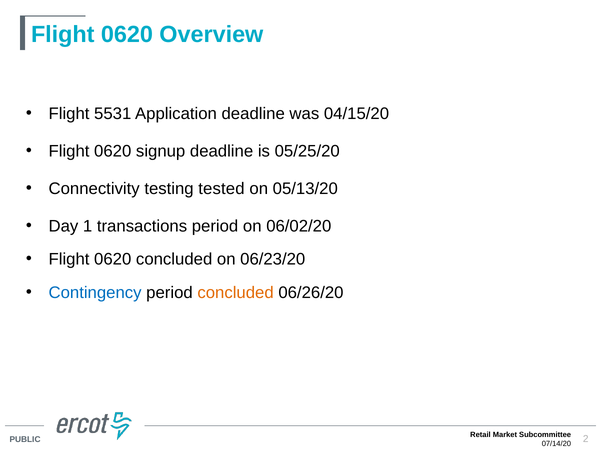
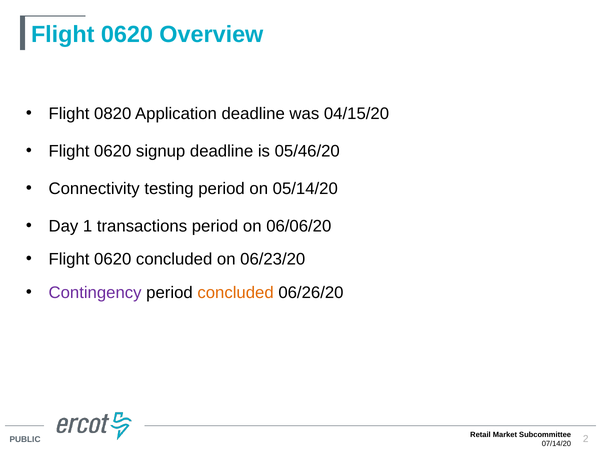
5531: 5531 -> 0820 (113, 114)
05/25/20: 05/25/20 -> 05/46/20 (307, 151)
testing tested: tested -> period (222, 189)
05/13/20: 05/13/20 -> 05/14/20 (305, 189)
06/02/20: 06/02/20 -> 06/06/20 (299, 226)
Contingency colour: blue -> purple (95, 293)
